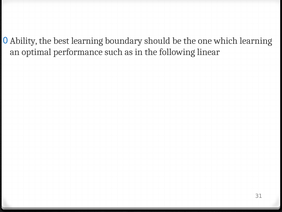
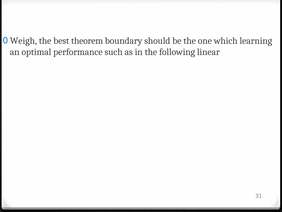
Ability: Ability -> Weigh (23, 41)
best learning: learning -> theorem (87, 41)
